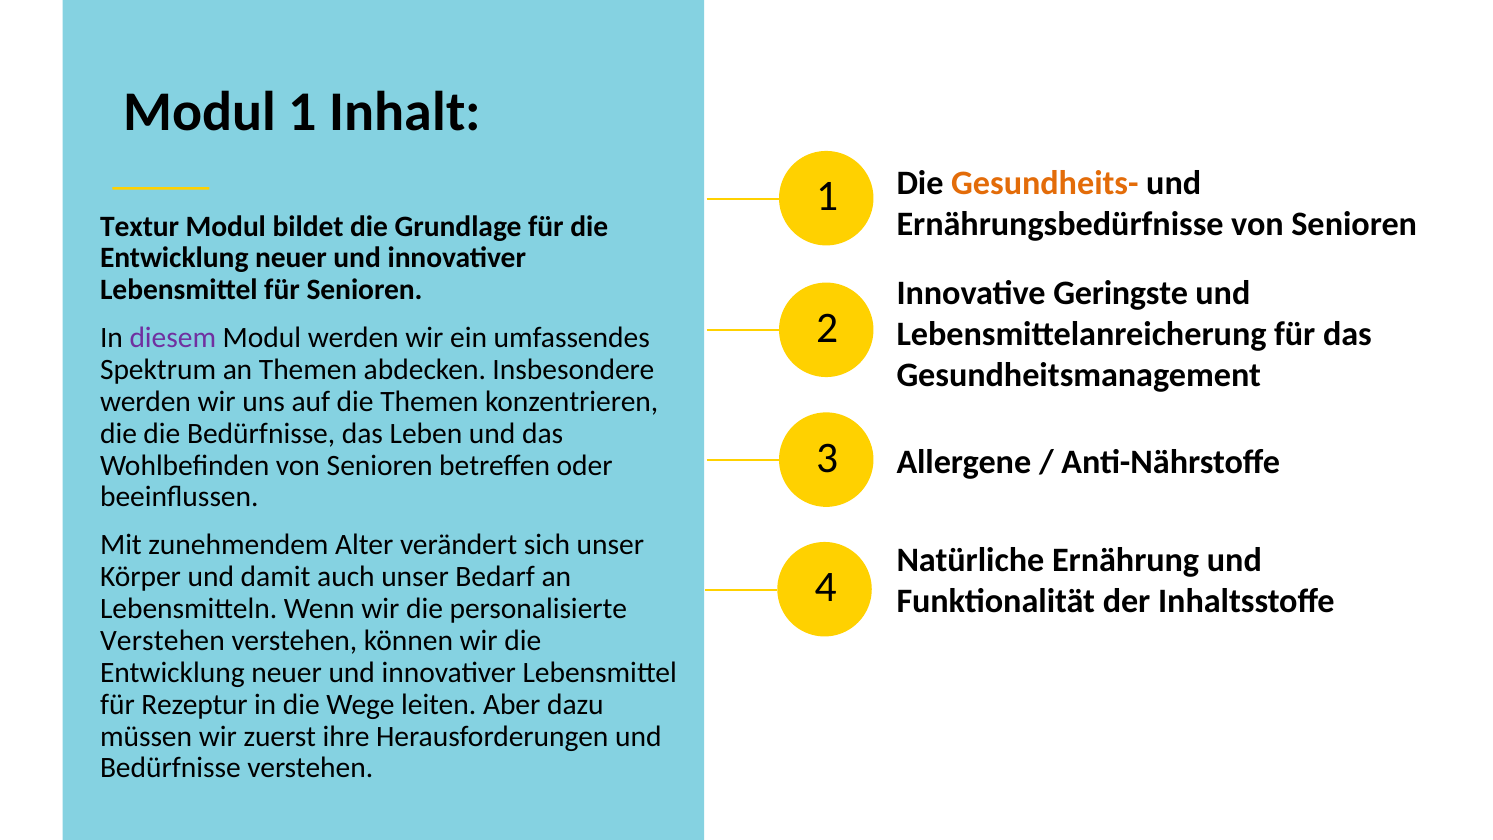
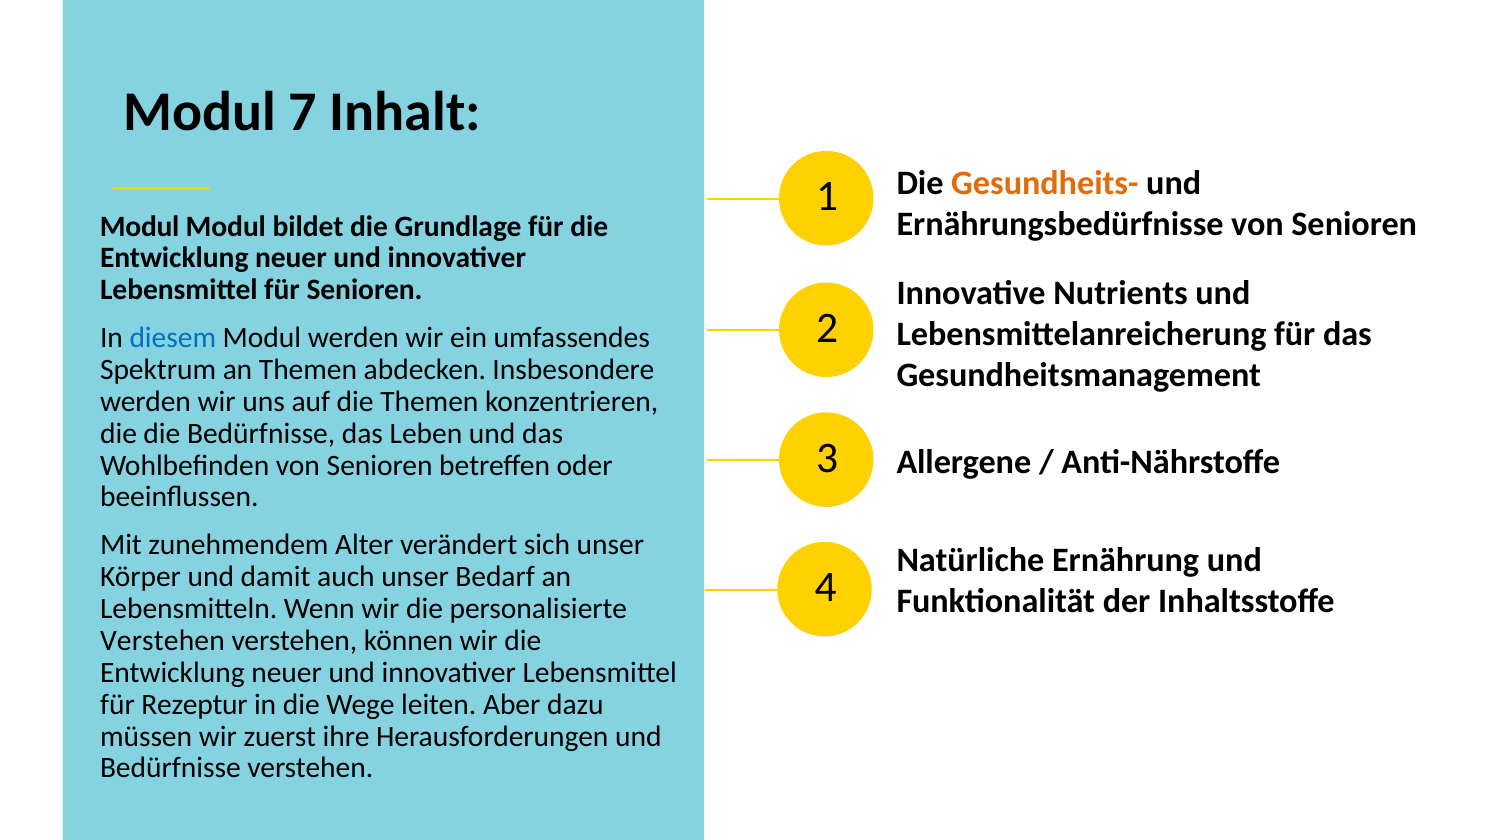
Modul 1: 1 -> 7 (303, 112)
Textur: Textur -> Modul (140, 226)
Geringste: Geringste -> Nutrients (1121, 293)
diesem colour: purple -> blue (173, 338)
